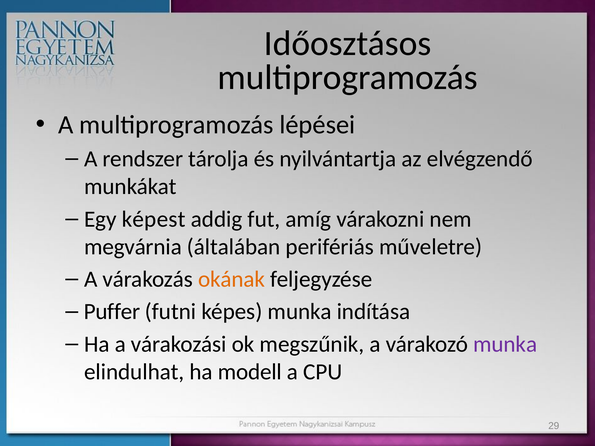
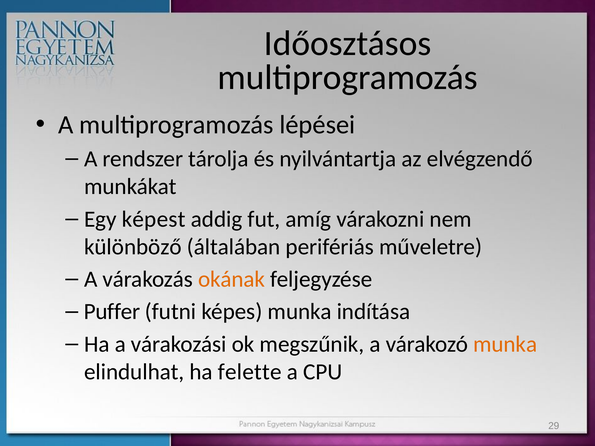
megvárnia: megvárnia -> különböző (133, 247)
munka colour: purple -> orange (505, 344)
modell: modell -> felette (250, 372)
